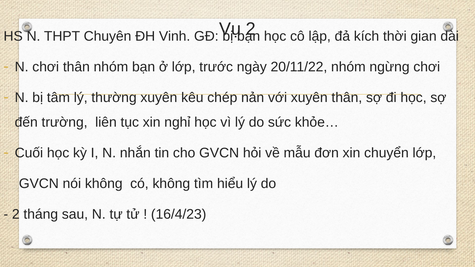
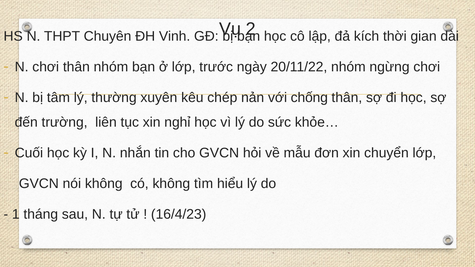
với xuyên: xuyên -> chống (309, 98)
2: 2 -> 1 (16, 214)
